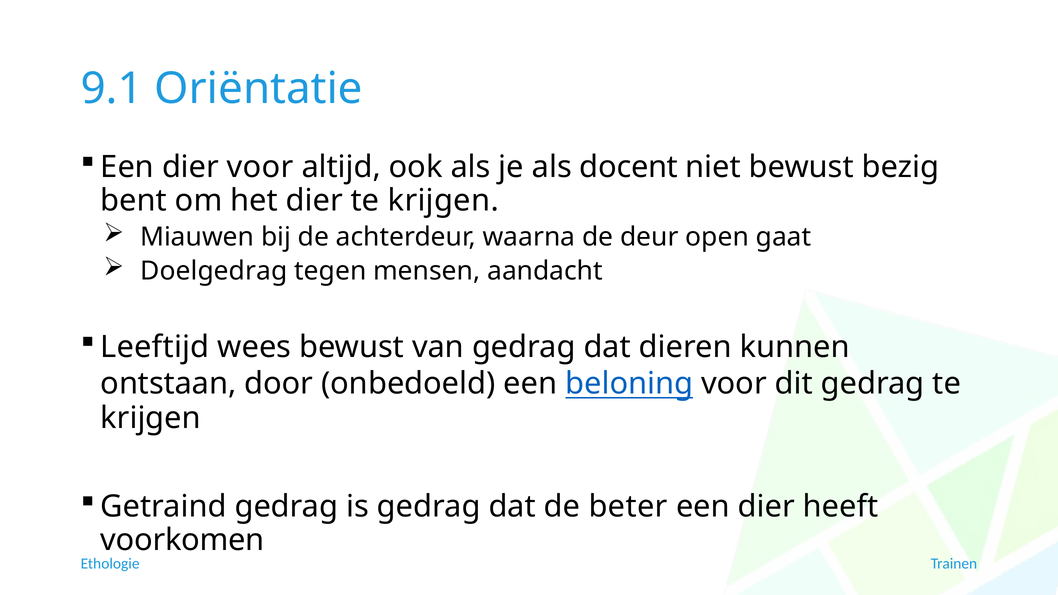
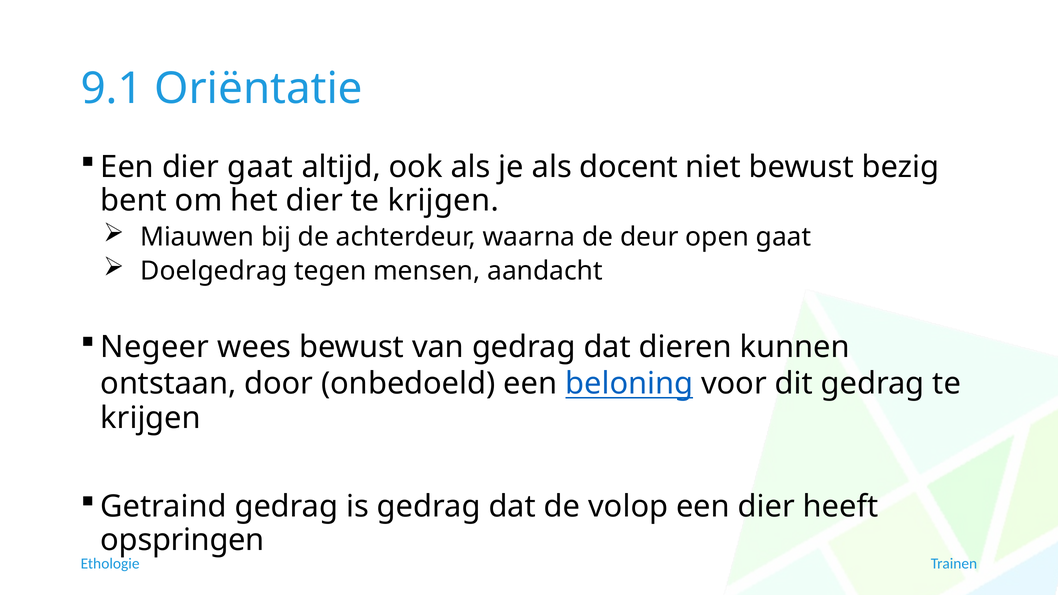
dier voor: voor -> gaat (260, 167)
Leeftijd: Leeftijd -> Negeer (155, 347)
beter: beter -> volop (628, 507)
voorkomen: voorkomen -> opspringen (182, 540)
